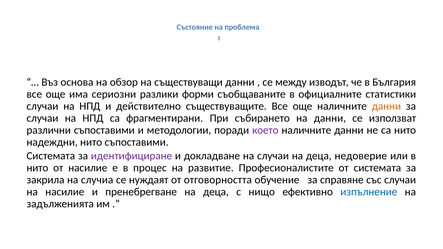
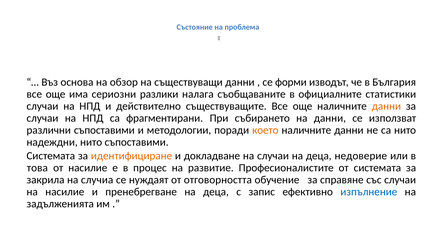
между: между -> форми (291, 82)
форми: форми -> налага (198, 94)
което colour: purple -> orange (265, 130)
идентифициране colour: purple -> orange (132, 156)
нито: нито -> това (37, 168)
нищо: нищо -> запис (262, 192)
